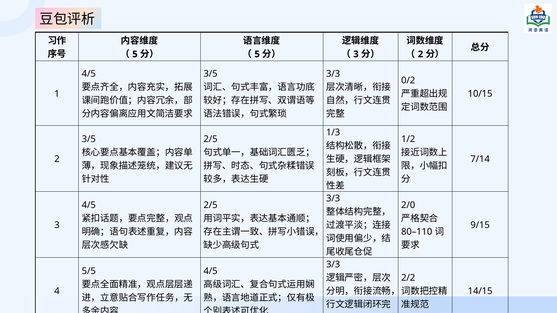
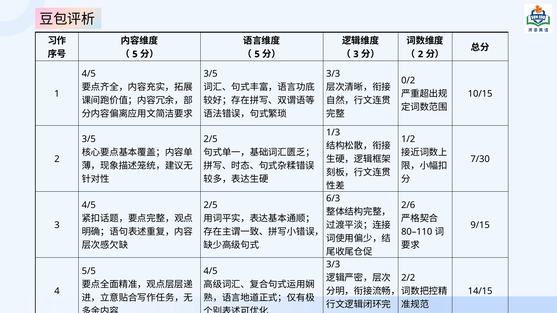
7/14: 7/14 -> 7/30 (480, 159)
3/3: 3/3 -> 6/3 (333, 199)
2/0: 2/0 -> 2/6 (408, 205)
